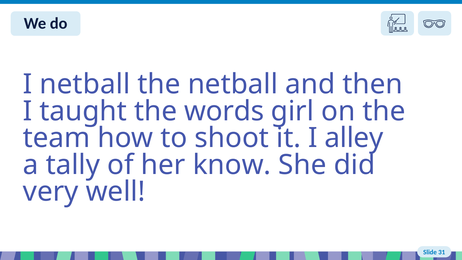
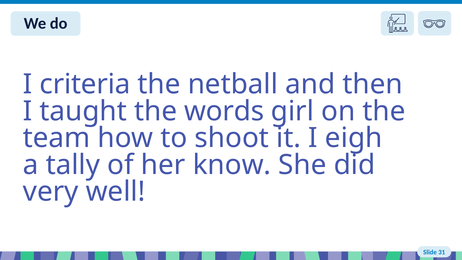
I netball: netball -> criteria (85, 84)
alley: alley -> eigh (354, 138)
